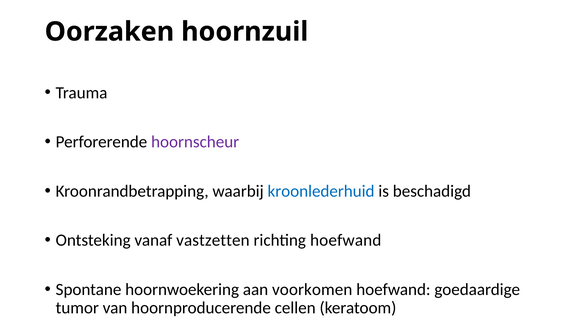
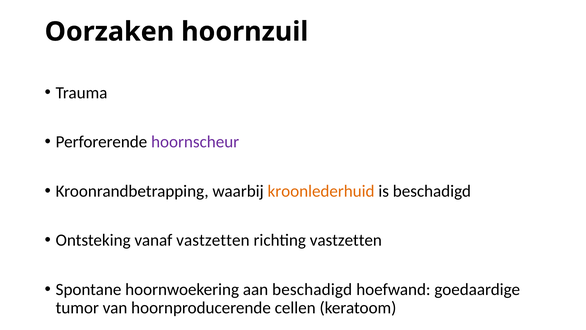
kroonlederhuid colour: blue -> orange (321, 191)
richting hoefwand: hoefwand -> vastzetten (346, 240)
aan voorkomen: voorkomen -> beschadigd (312, 289)
